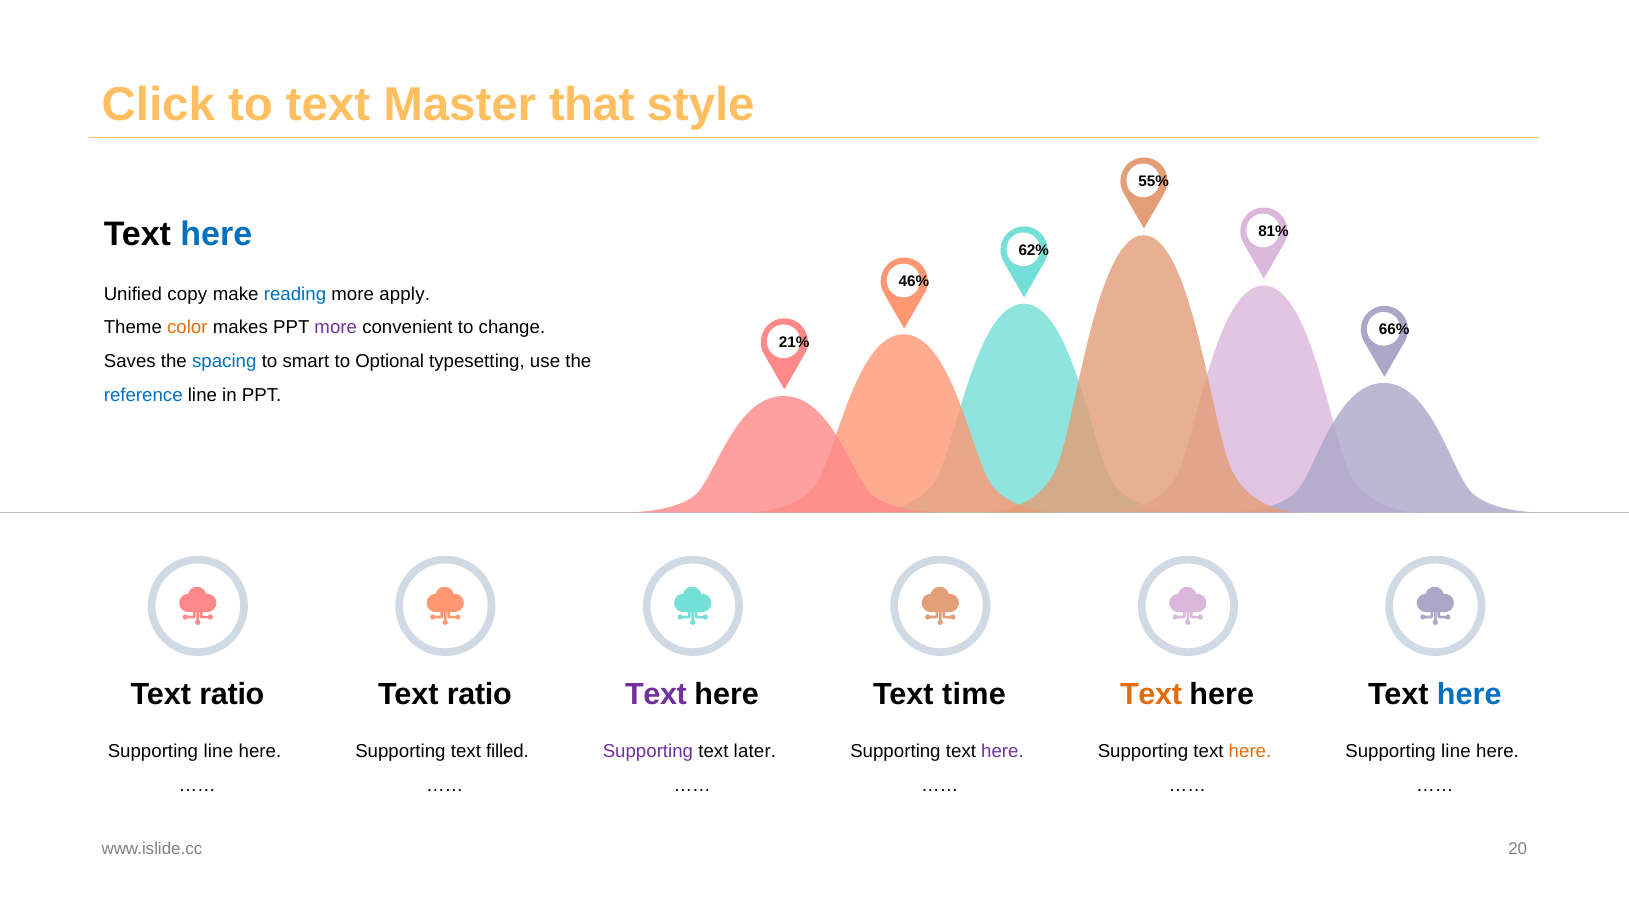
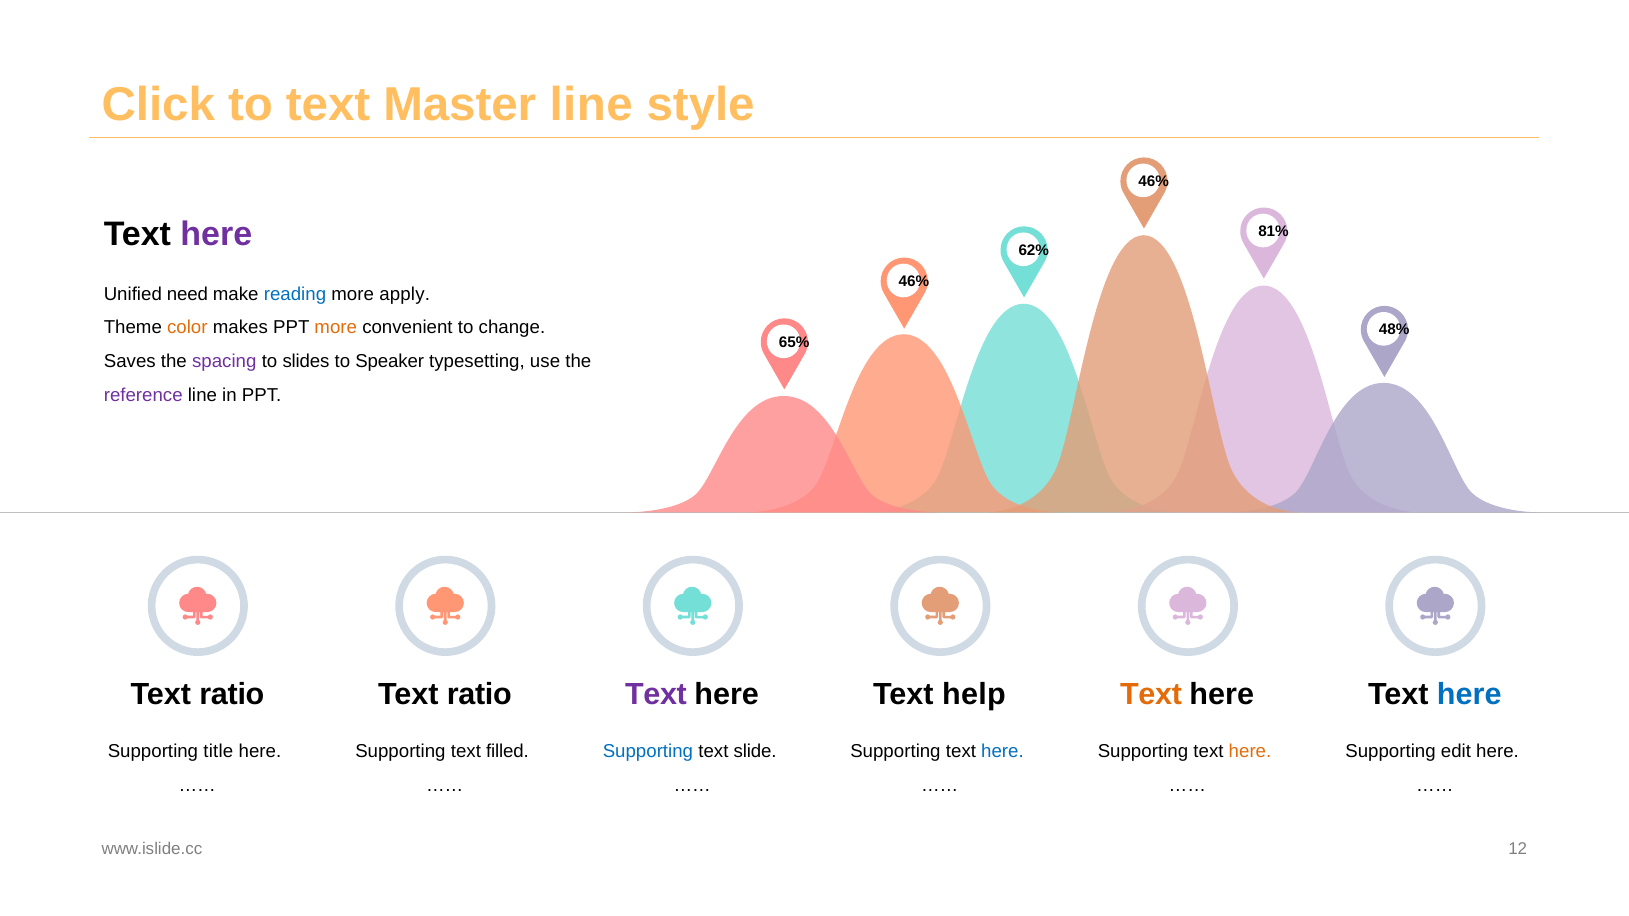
Master that: that -> line (591, 105)
55%: 55% -> 46% (1154, 182)
here colour: blue -> purple (216, 234)
copy: copy -> need (187, 294)
more colour: purple -> orange (336, 328)
66%: 66% -> 48% (1394, 330)
21%: 21% -> 65% (794, 342)
spacing colour: blue -> purple (224, 362)
smart: smart -> slides (306, 362)
Optional: Optional -> Speaker (390, 362)
reference colour: blue -> purple (143, 395)
time: time -> help (974, 694)
line: line -> title (218, 751)
Supporting colour: purple -> blue (648, 751)
later: later -> slide (755, 751)
here colour: purple -> blue (1002, 751)
line: line -> edit (1456, 751)
20: 20 -> 12 (1518, 849)
